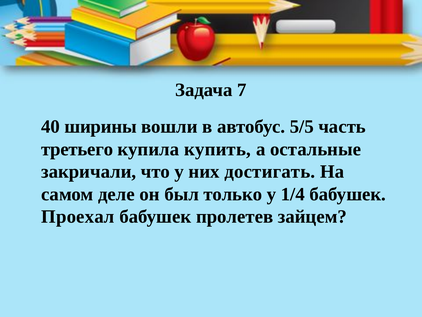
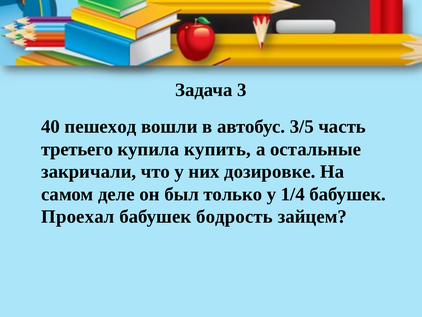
7: 7 -> 3 (242, 90)
ширины: ширины -> пешеход (100, 126)
5/5: 5/5 -> 3/5 (302, 126)
достигать: достигать -> дозировке (270, 171)
пролетев: пролетев -> бодрость (235, 216)
